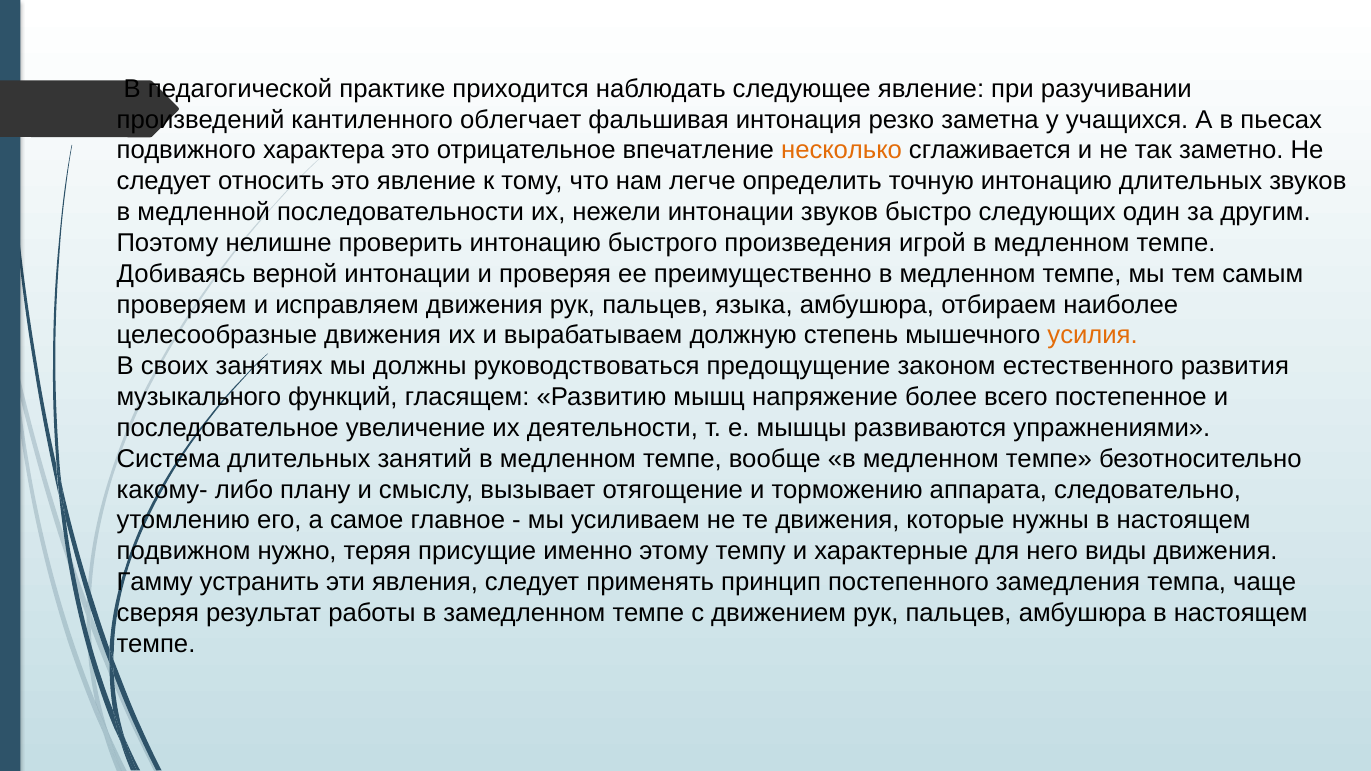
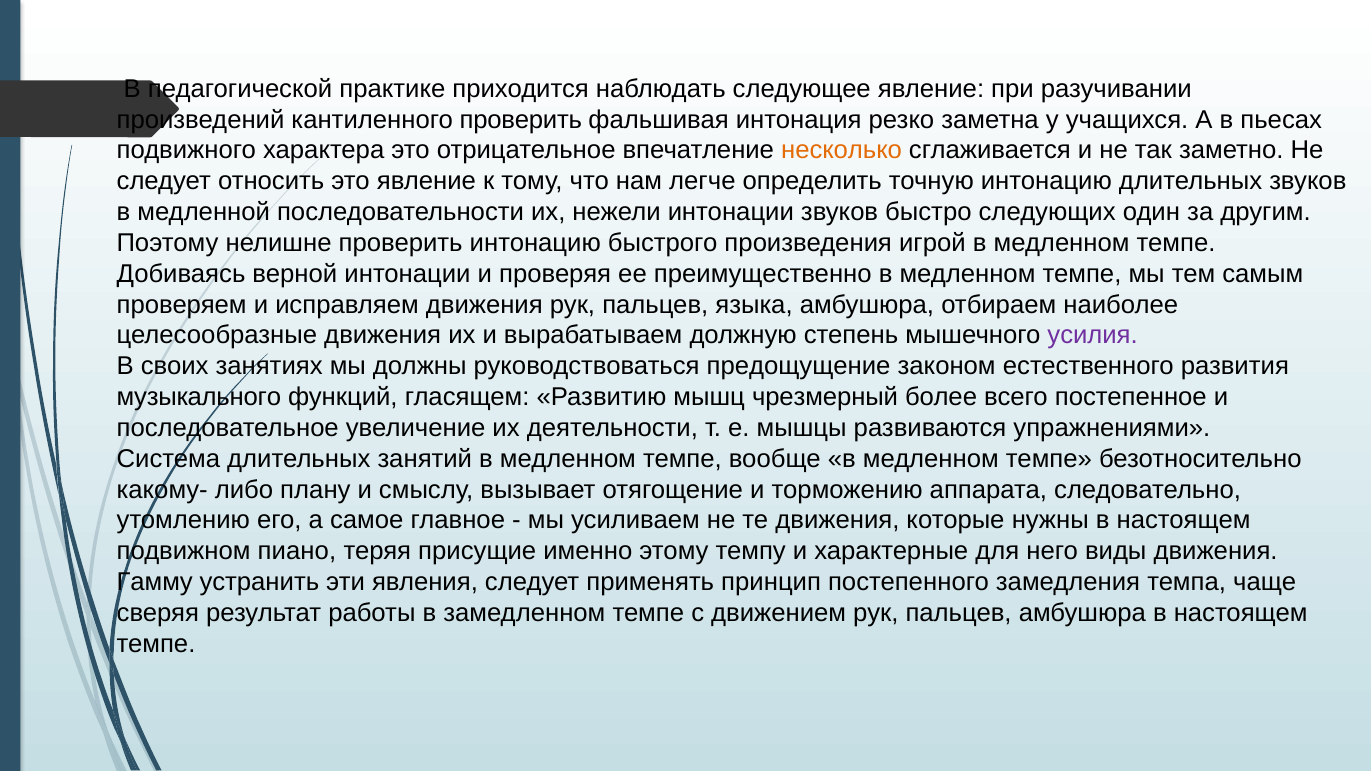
кантиленного облегчает: облегчает -> проверить (521, 120)
усилия colour: orange -> purple (1093, 335)
напряжение: напряжение -> чрезмерный (825, 397)
нужно: нужно -> пиано (297, 551)
